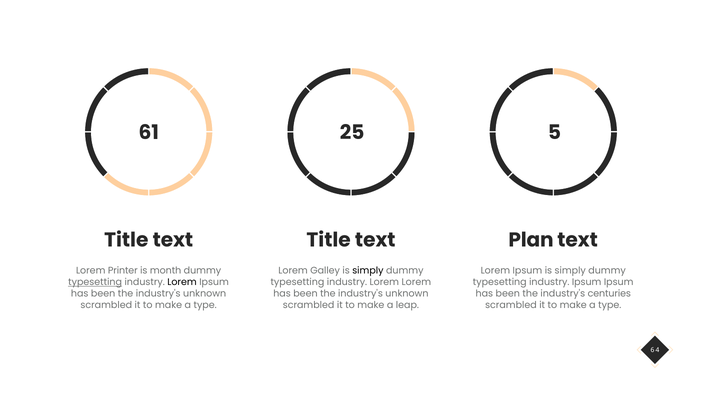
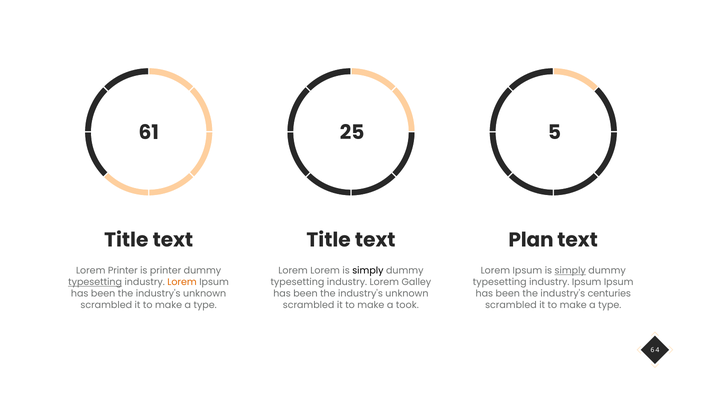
is month: month -> printer (166, 271)
Lorem Galley: Galley -> Lorem (325, 271)
simply underline: none -> present (570, 271)
Lorem colour: black -> orange (182, 282)
Lorem Lorem: Lorem -> Galley (416, 282)
leap: leap -> took (407, 305)
